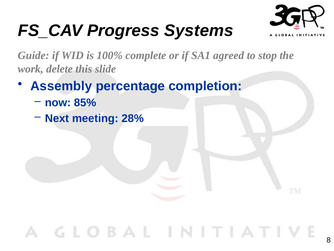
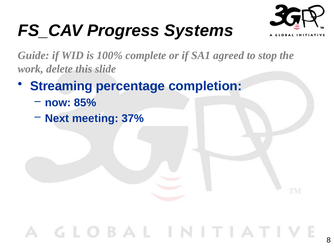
Assembly: Assembly -> Streaming (61, 86)
28%: 28% -> 37% (133, 118)
